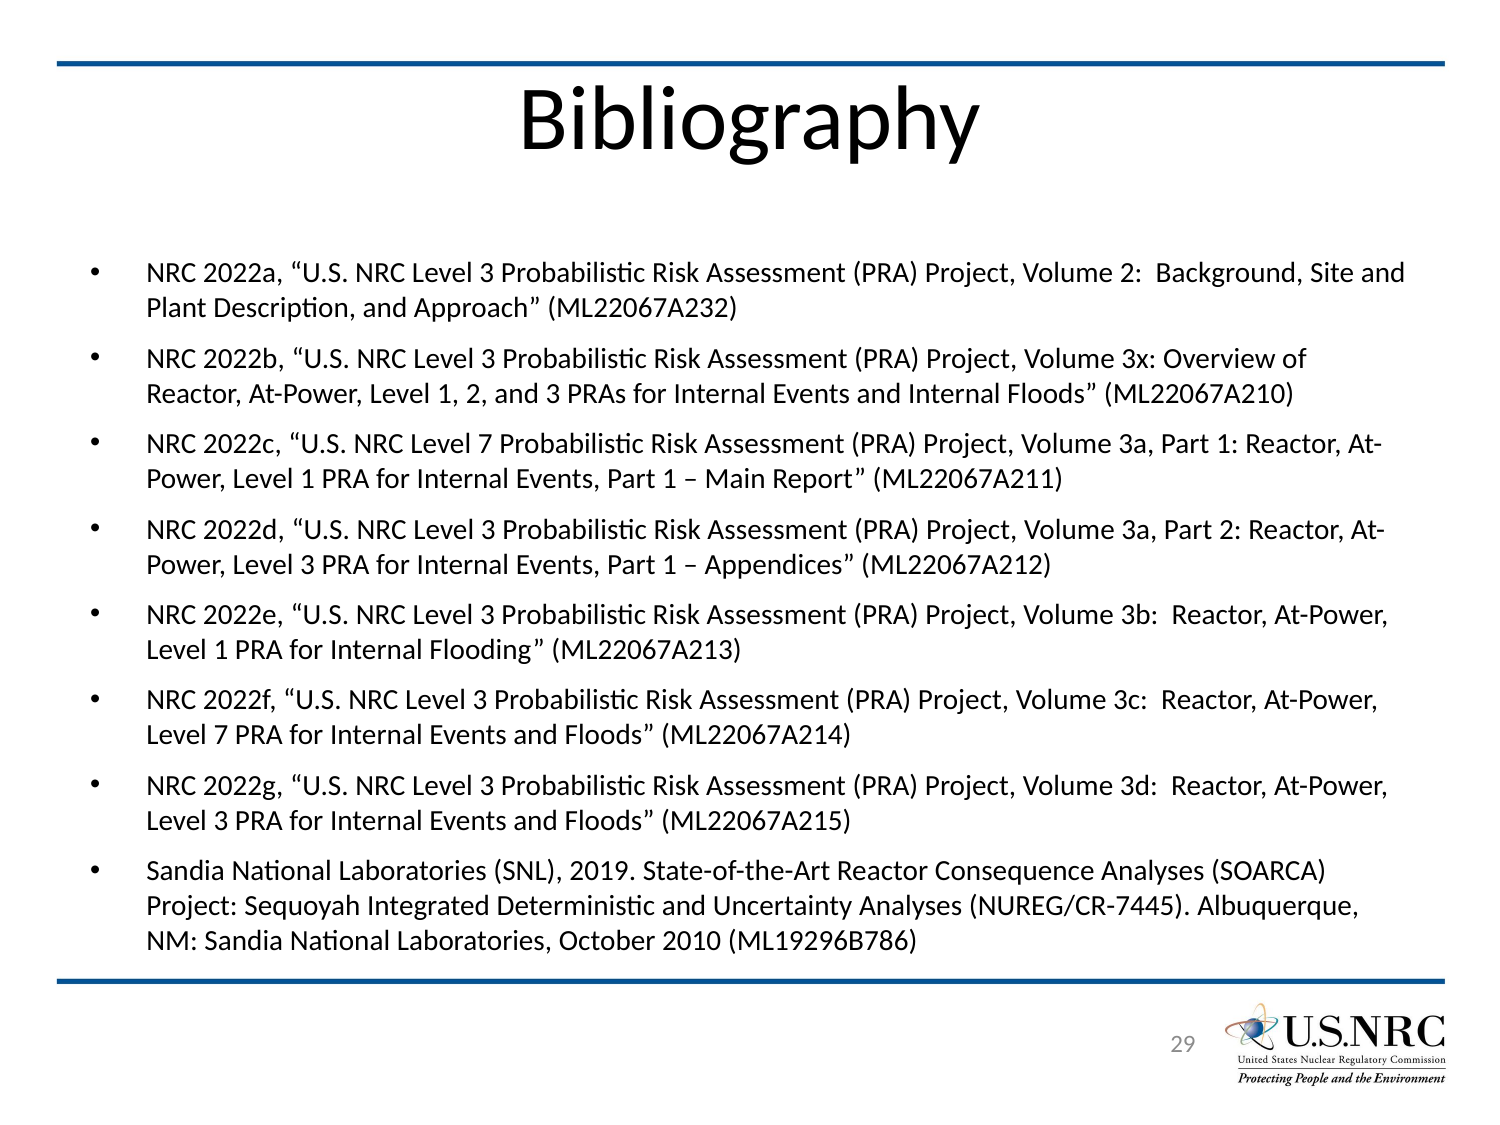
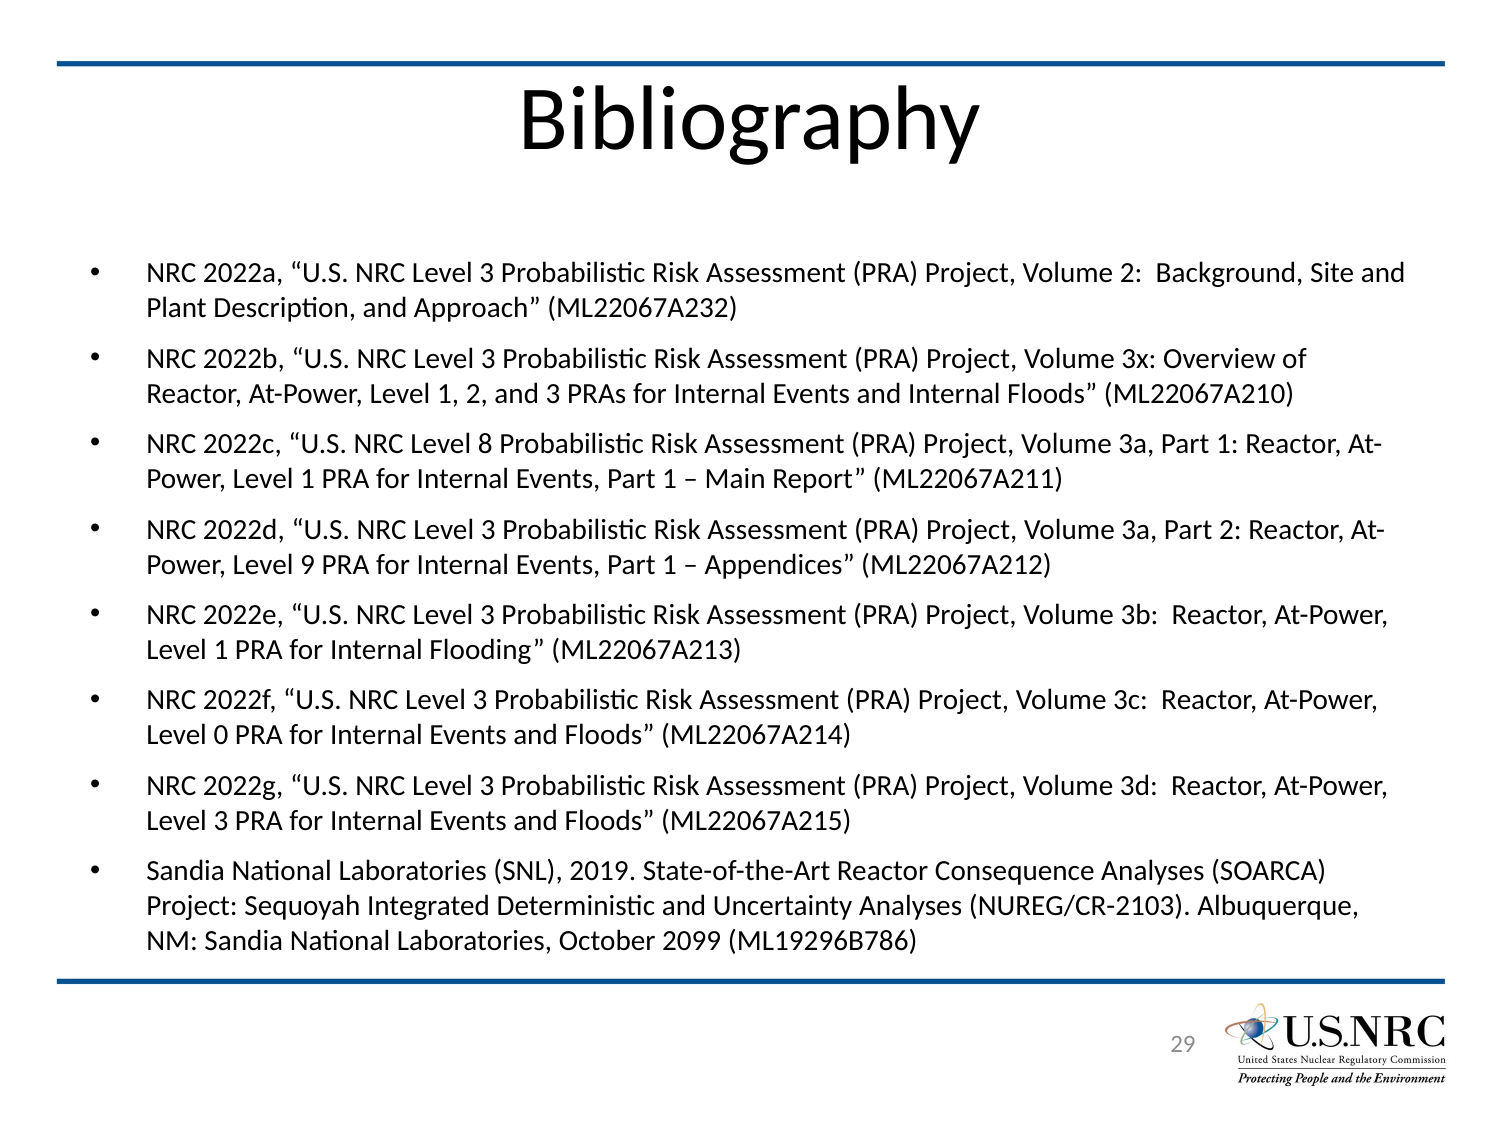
NRC Level 7: 7 -> 8 (485, 444)
3: 3 -> 9 (308, 564)
7: 7 -> 0 (221, 735)
NUREG/CR-7445: NUREG/CR-7445 -> NUREG/CR-2103 (1080, 906)
2010: 2010 -> 2099 (692, 941)
